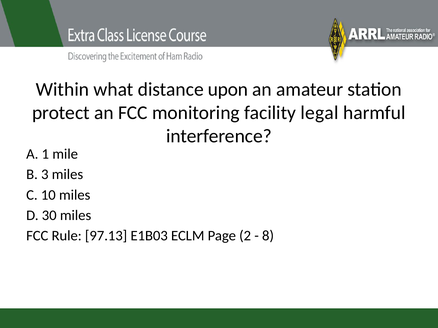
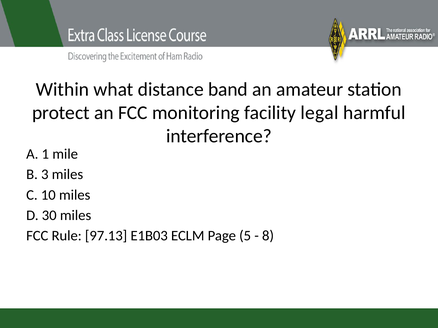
upon: upon -> band (228, 90)
2: 2 -> 5 (245, 236)
